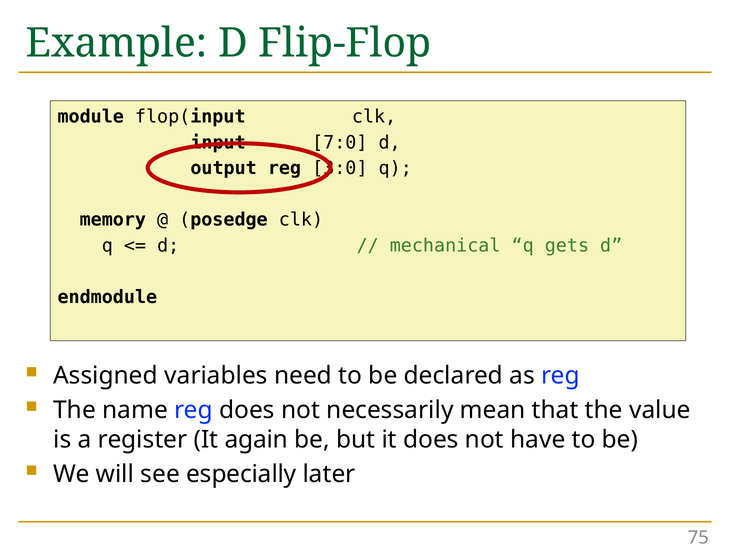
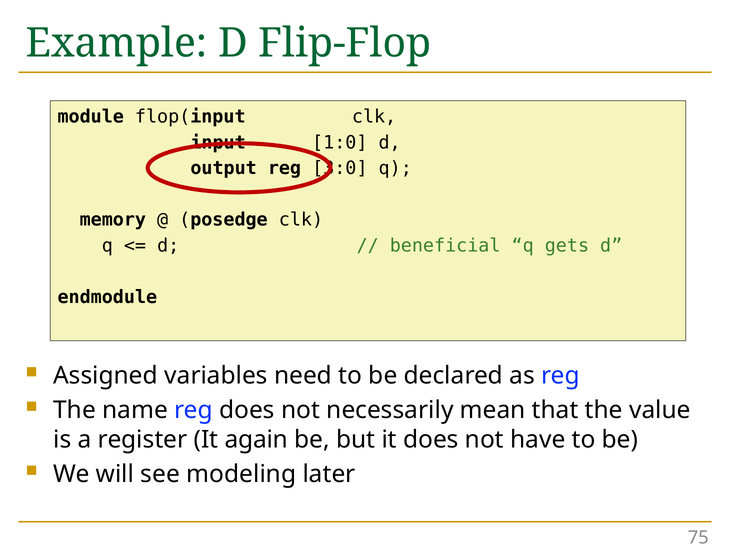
7:0: 7:0 -> 1:0 (340, 143)
mechanical: mechanical -> beneficial (445, 246)
especially: especially -> modeling (241, 474)
